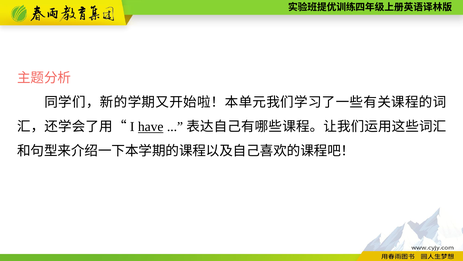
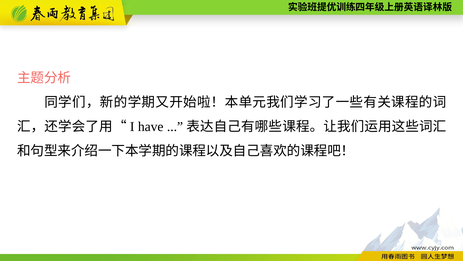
have underline: present -> none (151, 127)
